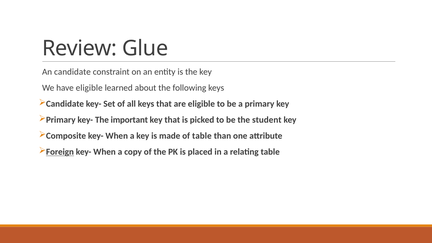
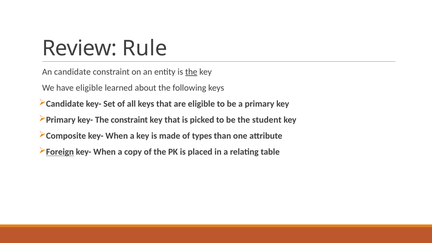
Glue: Glue -> Rule (145, 48)
the underline: none -> present (191, 72)
The important: important -> constraint (129, 120)
of table: table -> types (202, 136)
